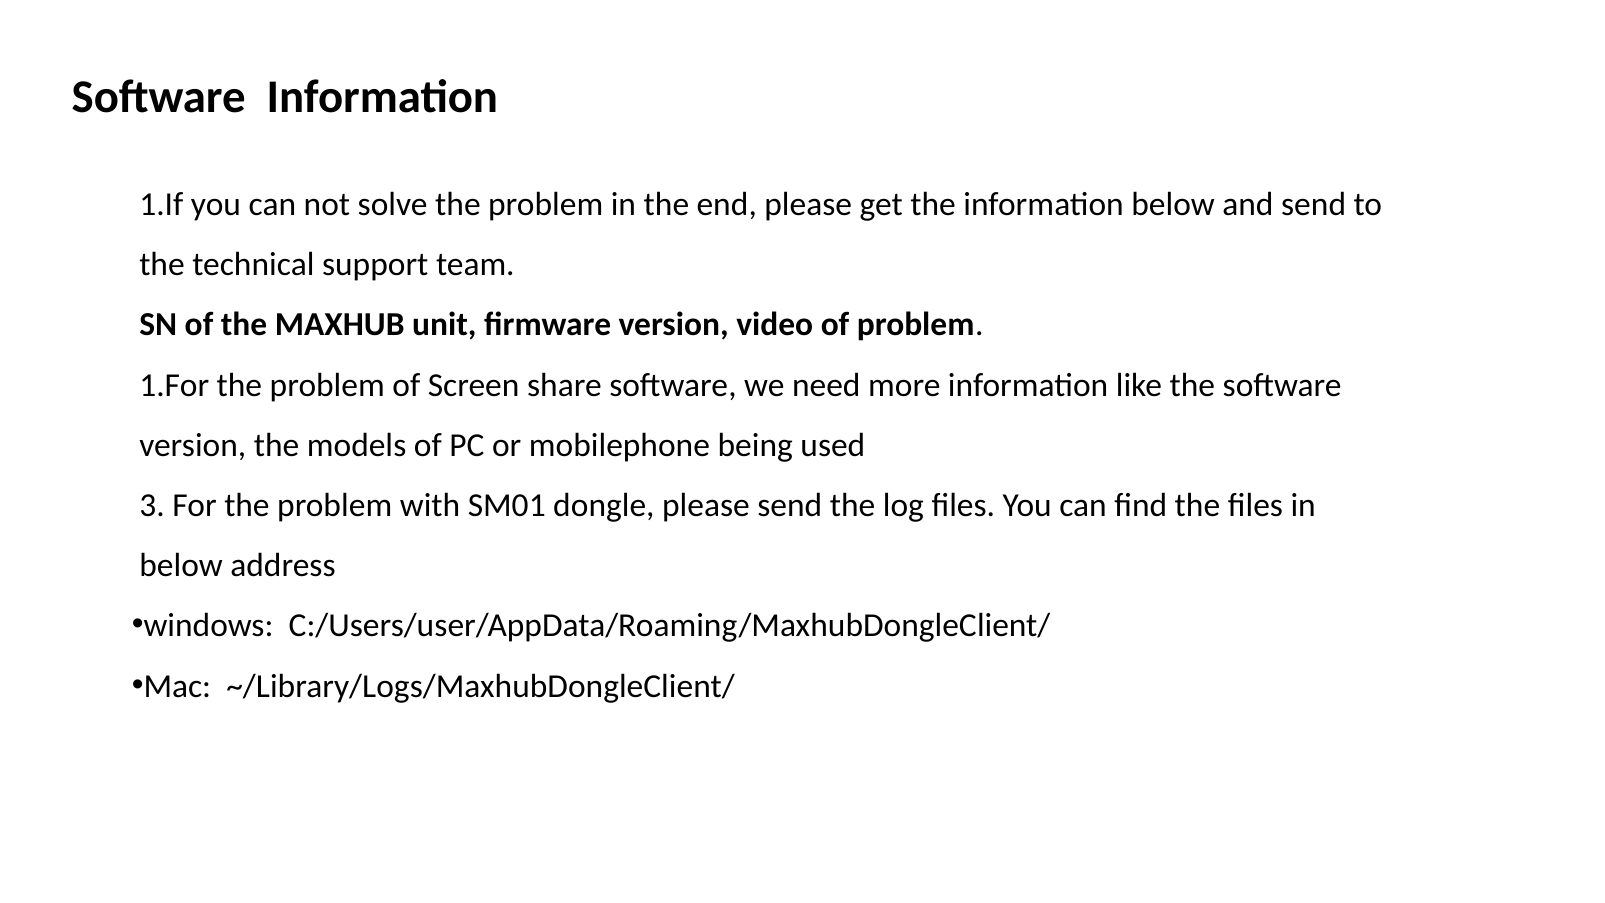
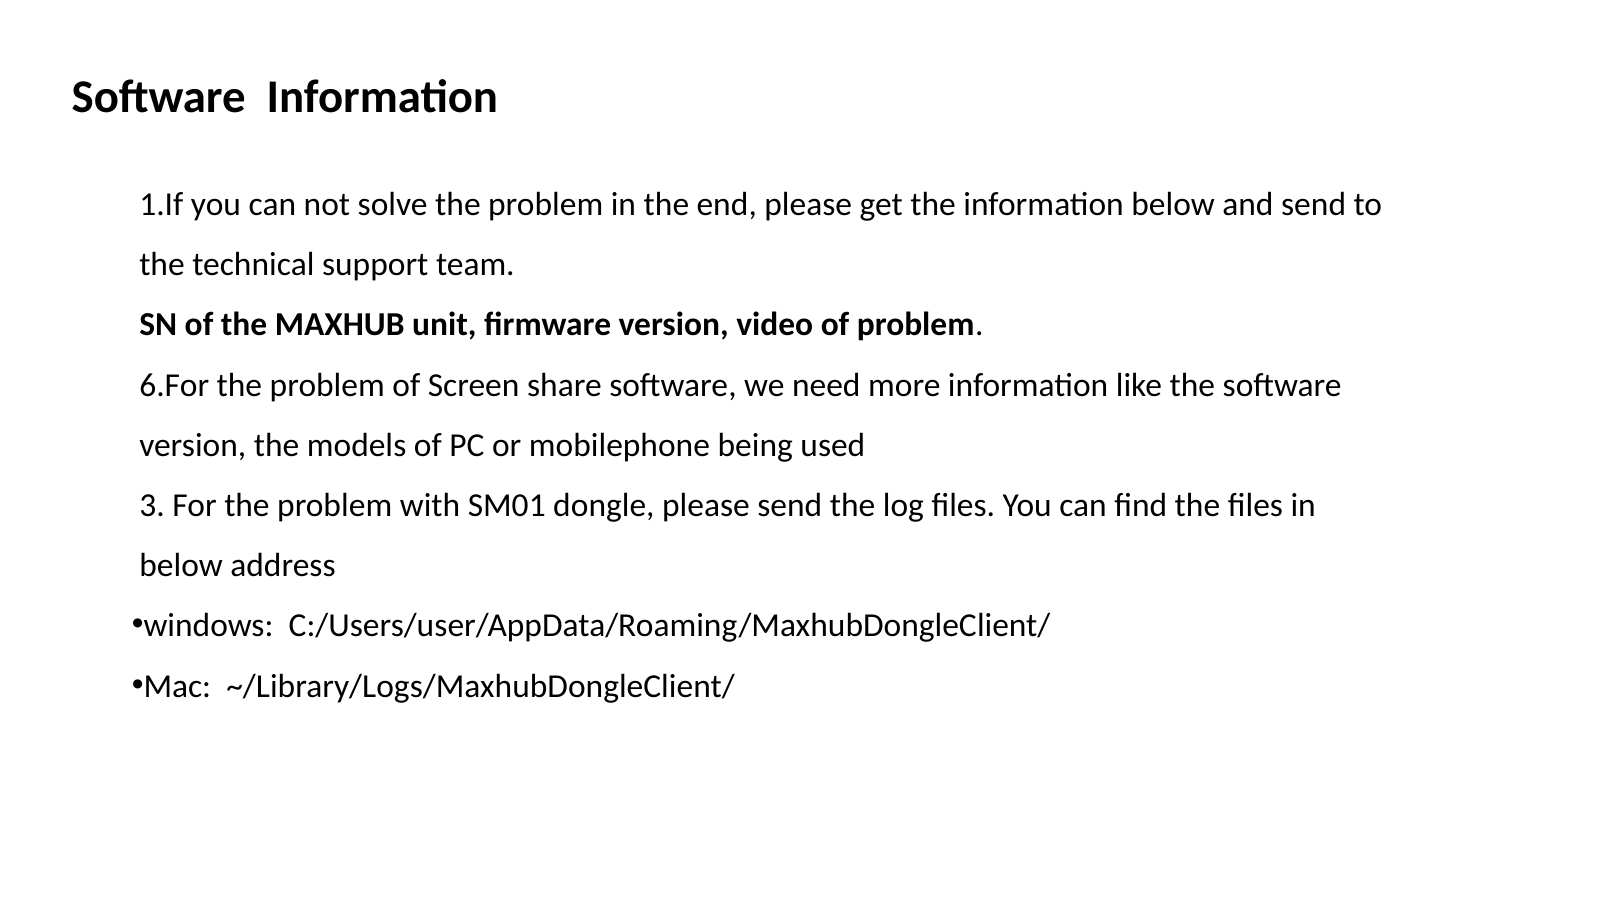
1.For: 1.For -> 6.For (174, 385)
